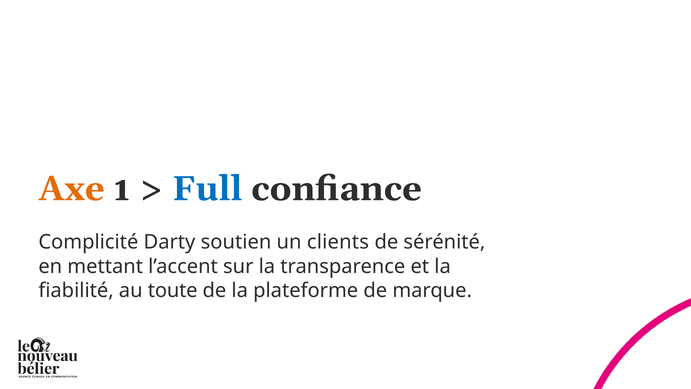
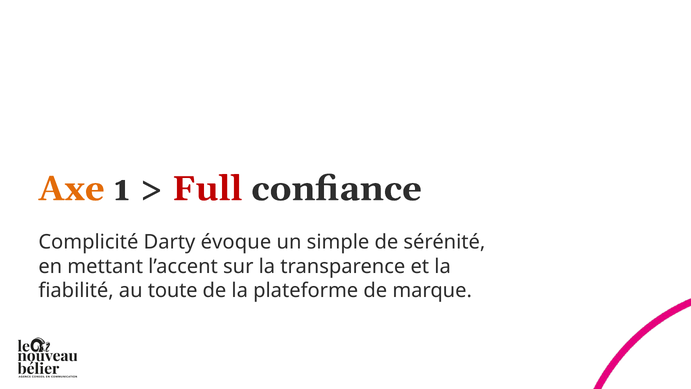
Full colour: blue -> red (207, 189)
soutien: soutien -> évoque (236, 242)
clients: clients -> simple (338, 242)
